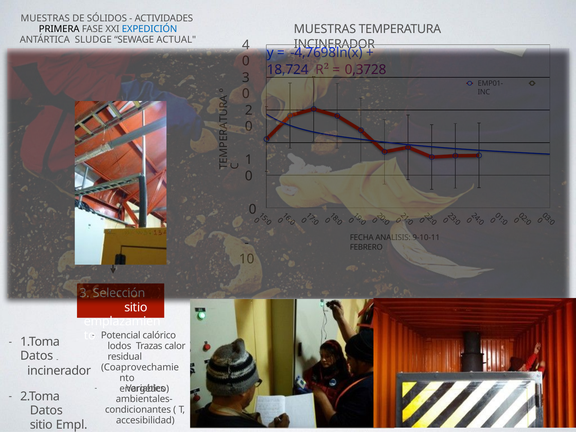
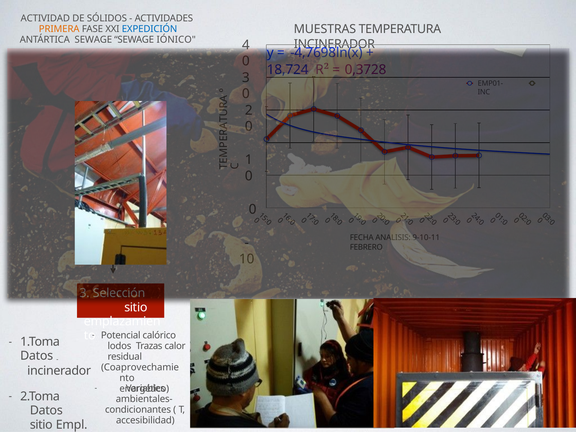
MUESTRAS: MUESTRAS -> ACTIVIDAD (45, 18)
PRIMERA colour: black -> orange (59, 29)
ANTÁRTICA SLUDGE: SLUDGE -> SEWAGE (93, 40)
ACTUAL: ACTUAL -> IÓNICO (176, 40)
